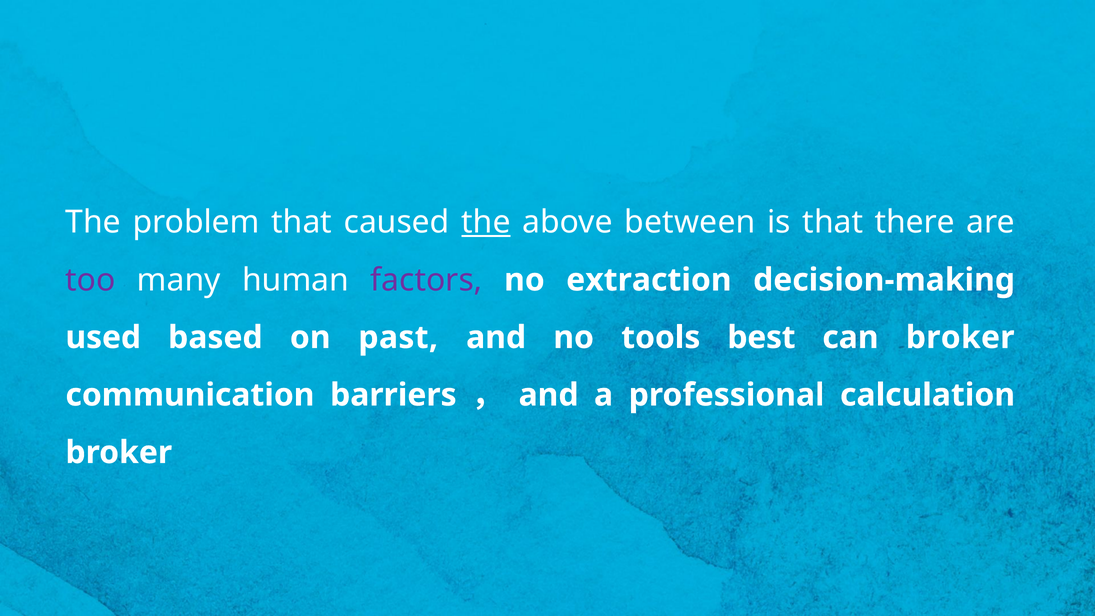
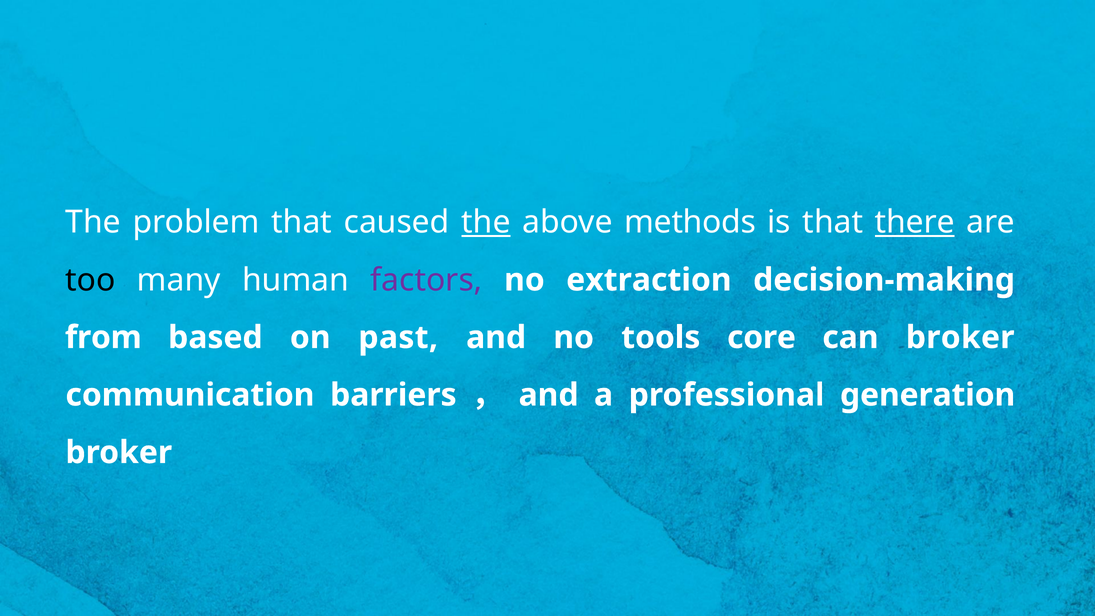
between: between -> methods (690, 222)
there underline: none -> present (915, 222)
too colour: purple -> black (91, 280)
used: used -> from (103, 337)
best: best -> core (761, 337)
calculation: calculation -> generation (928, 395)
